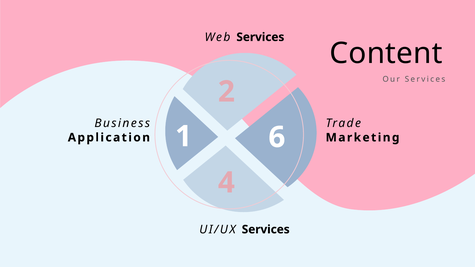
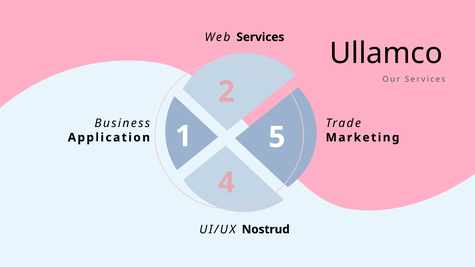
Content: Content -> Ullamco (386, 53)
6: 6 -> 5 (277, 137)
UI/UX Services: Services -> Nostrud (266, 230)
